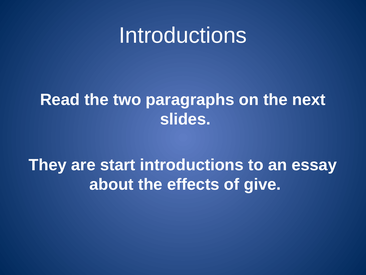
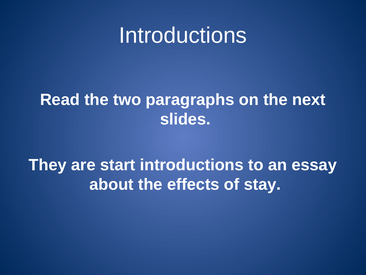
give: give -> stay (262, 184)
